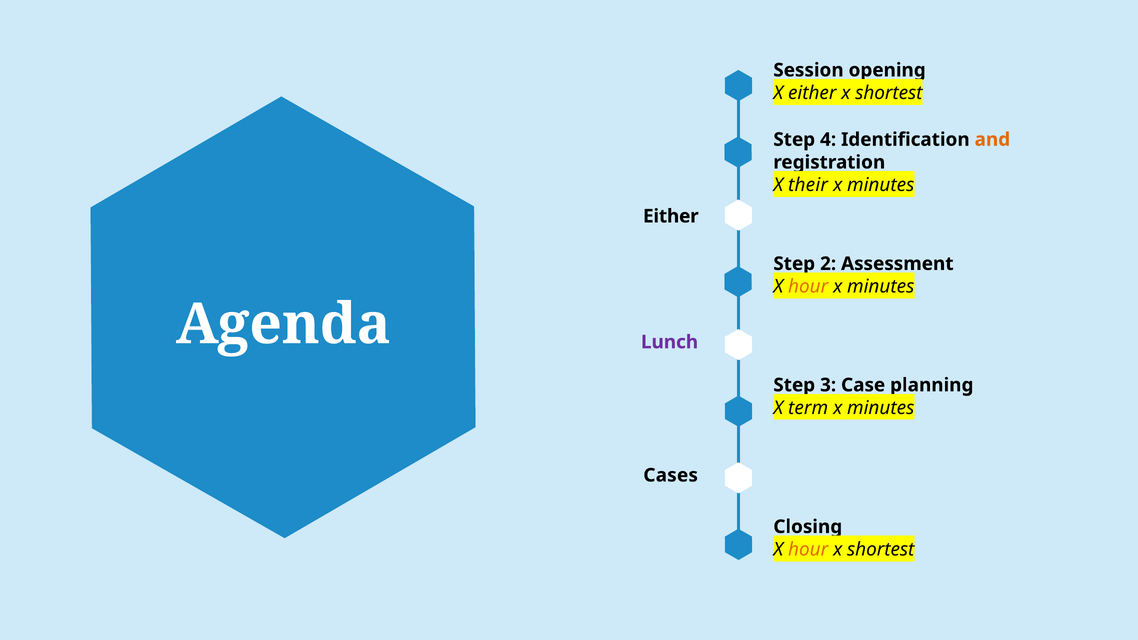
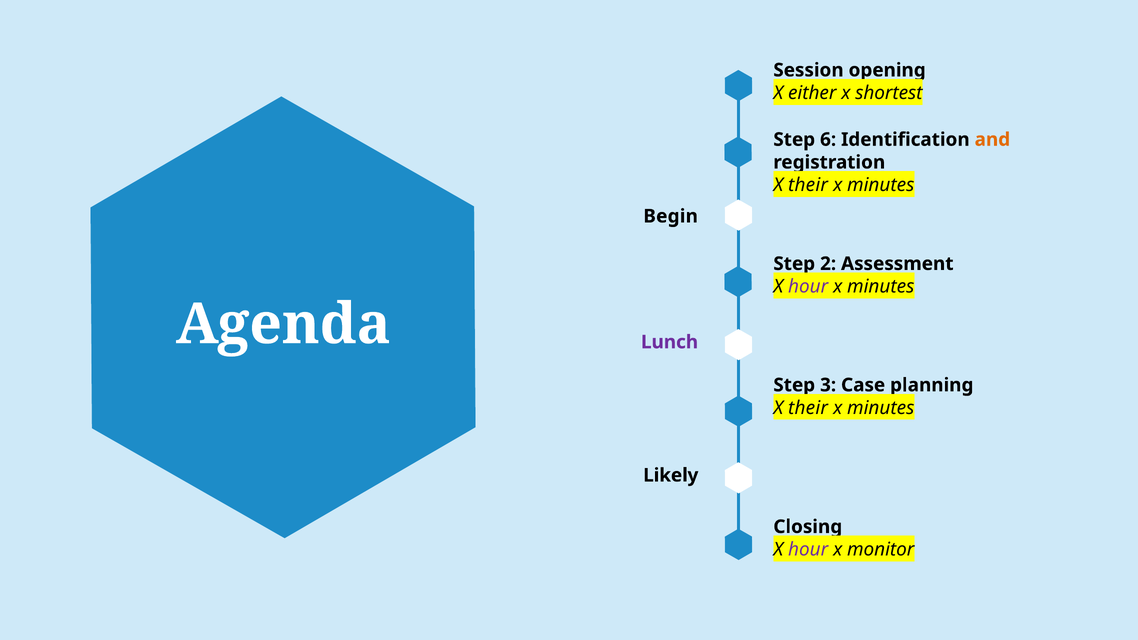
4: 4 -> 6 (828, 140)
Either: Either -> Begin (671, 216)
hour colour: orange -> purple (808, 287)
term: term -> their (808, 408)
Cases: Cases -> Likely (671, 475)
hour colour: orange -> purple (808, 550)
shortest: shortest -> monitor (881, 550)
